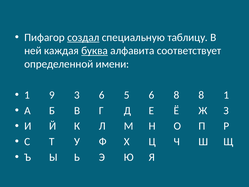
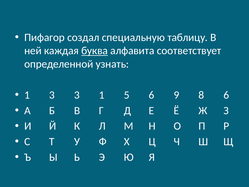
создал underline: present -> none (83, 37)
имени: имени -> узнать (112, 64)
1 9: 9 -> 3 (52, 95)
3 6: 6 -> 1 (102, 95)
6 8: 8 -> 9 (176, 95)
8 1: 1 -> 6 (226, 95)
